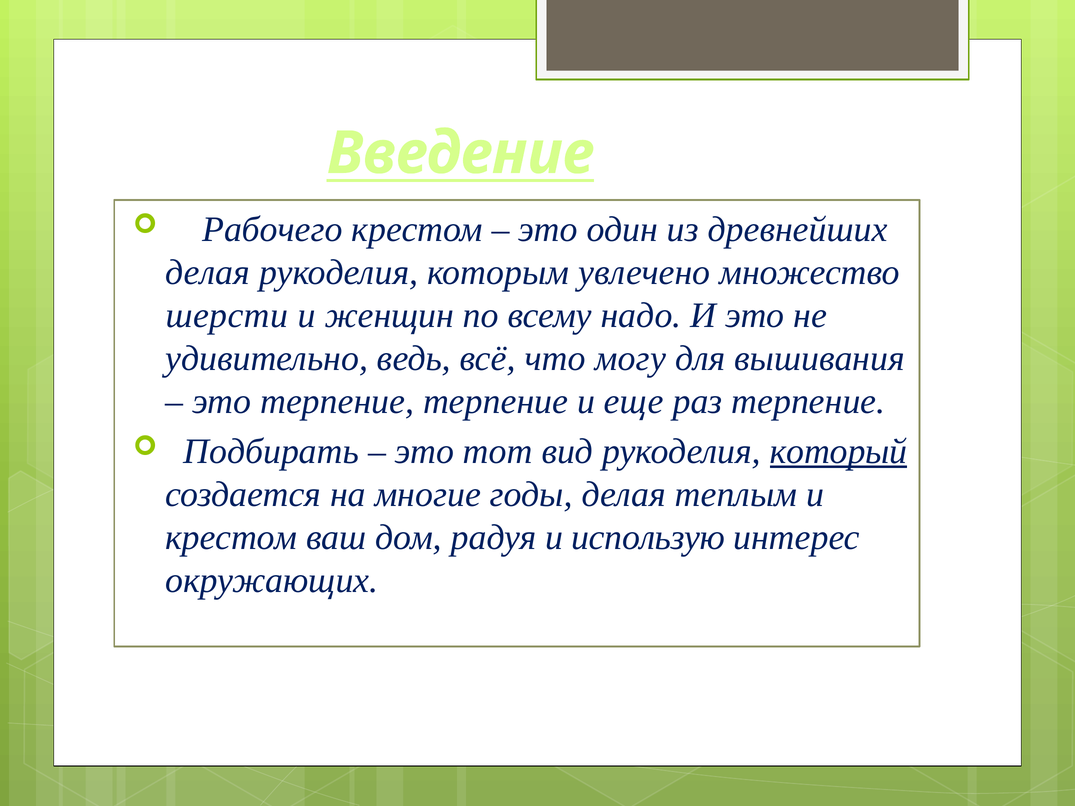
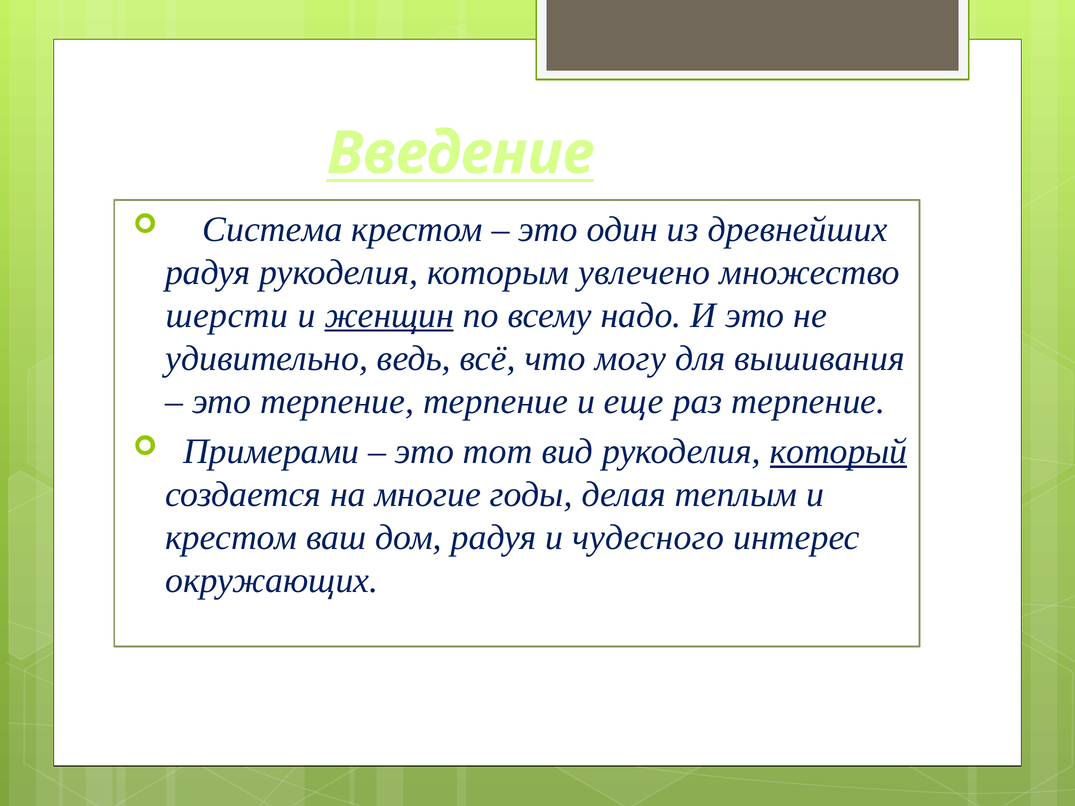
Рабочего: Рабочего -> Система (272, 229)
делая: делая -> радуя (208, 272)
женщин underline: none -> present (389, 315)
Подбирать: Подбирать -> Примерами (271, 451)
использую: использую -> чудесного (648, 537)
